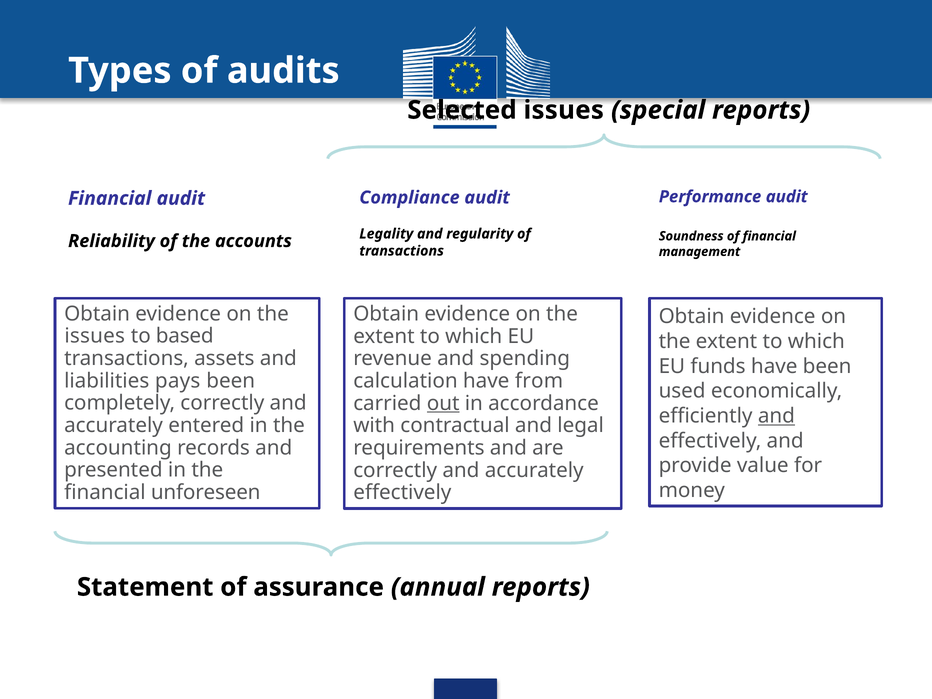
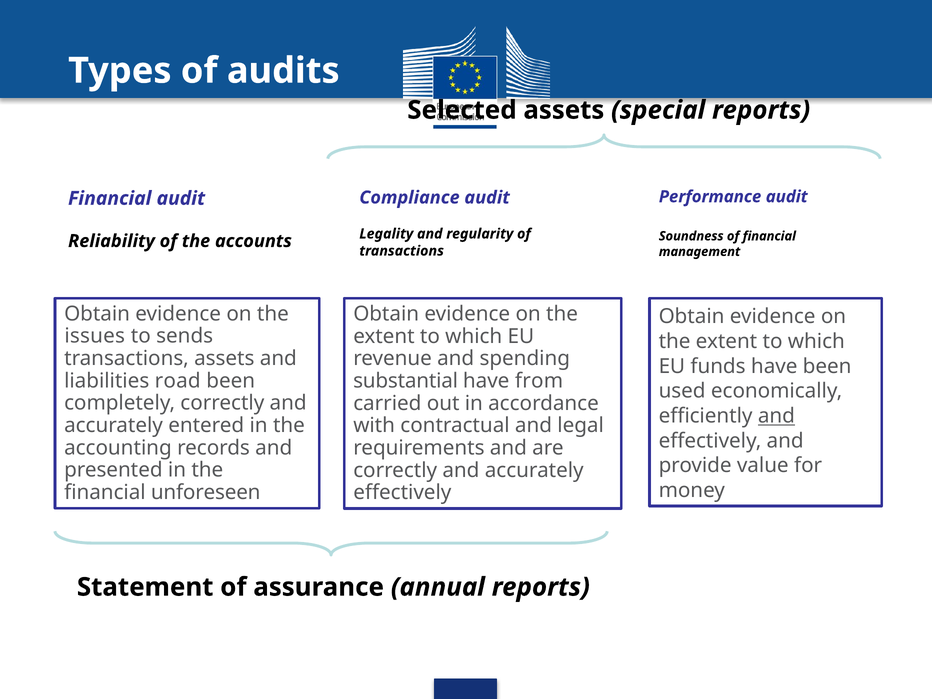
Selected issues: issues -> assets (564, 110)
based: based -> sends (185, 336)
pays: pays -> road (178, 381)
calculation: calculation -> substantial (406, 381)
out underline: present -> none (443, 403)
